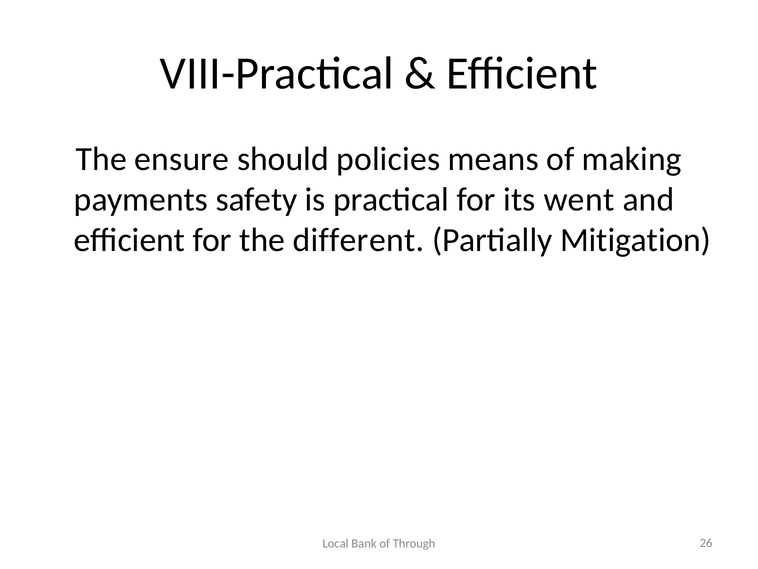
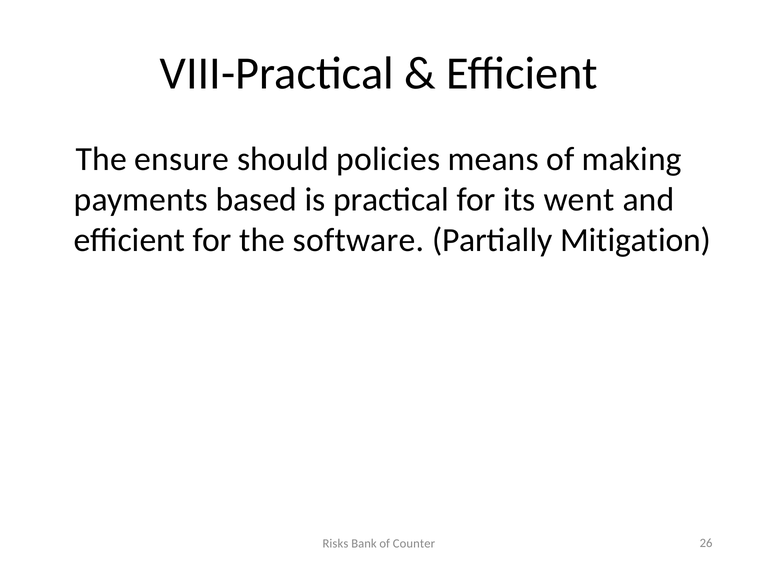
safety: safety -> based (256, 199)
different: different -> software (358, 240)
Local: Local -> Risks (335, 543)
Through: Through -> Counter (414, 543)
